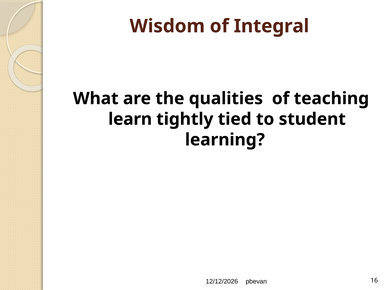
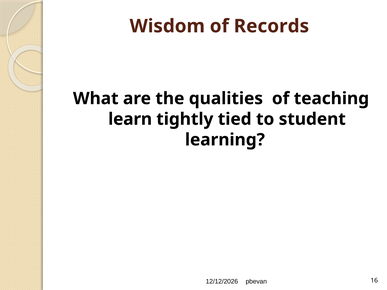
Integral: Integral -> Records (271, 26)
